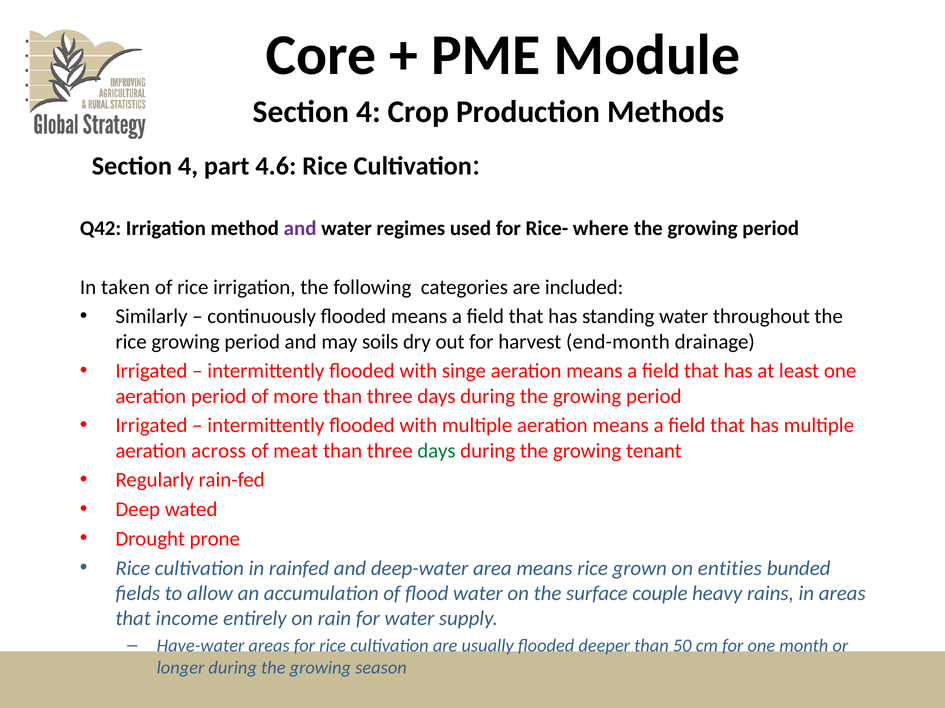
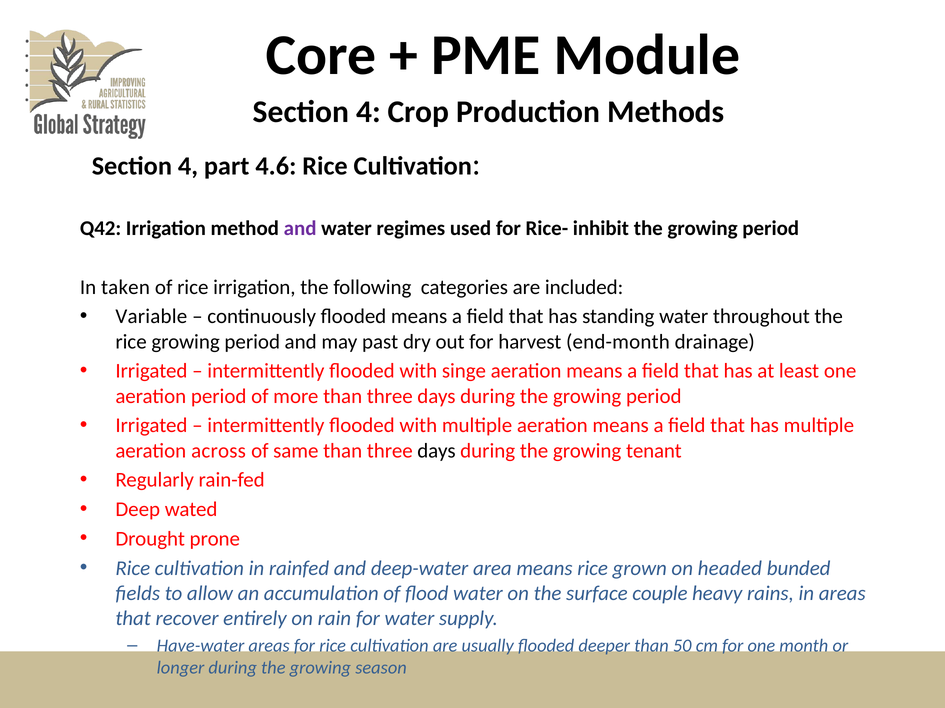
where: where -> inhibit (601, 229)
Similarly: Similarly -> Variable (151, 317)
soils: soils -> past (380, 342)
meat: meat -> same (296, 451)
days colour: green -> black (437, 451)
entities: entities -> headed (730, 569)
income: income -> recover (187, 619)
